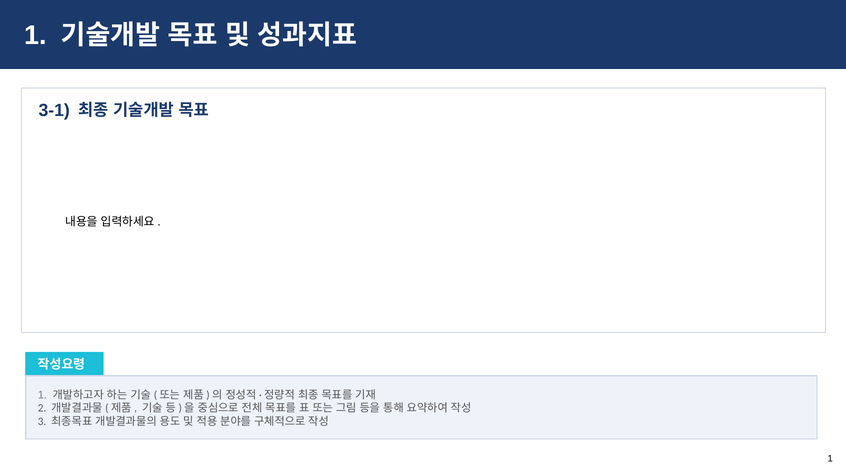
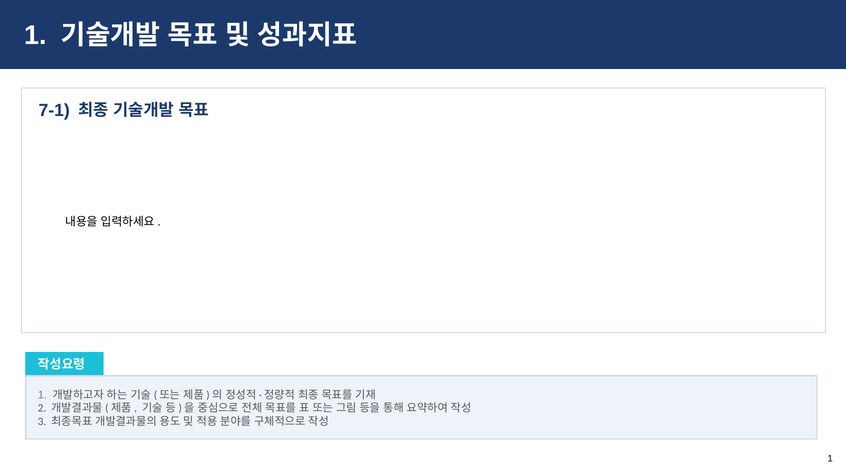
3-1: 3-1 -> 7-1 (54, 110)
